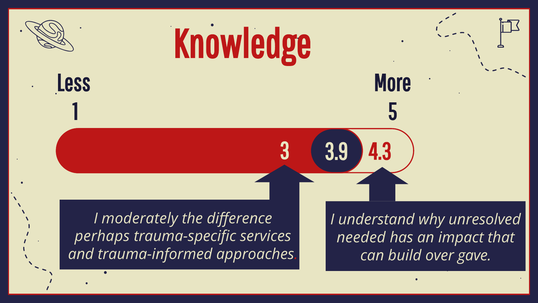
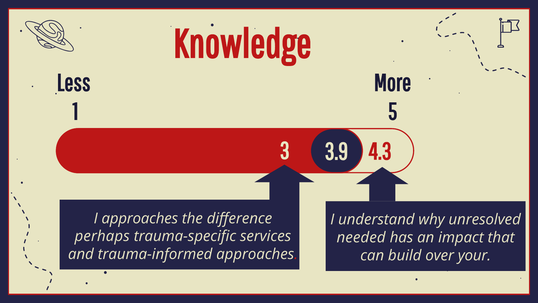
I moderately: moderately -> approaches (140, 218)
gave: gave -> your (474, 255)
